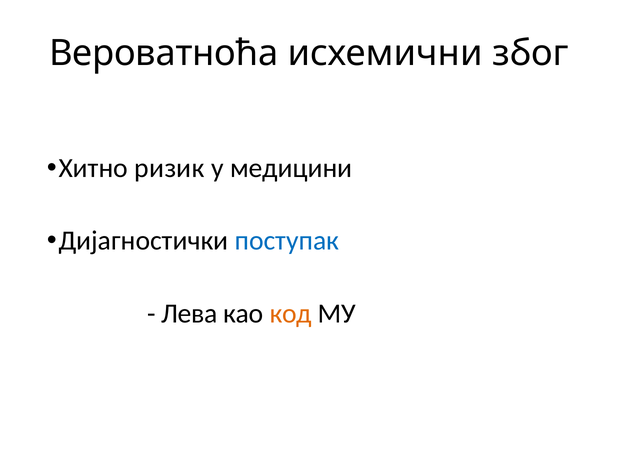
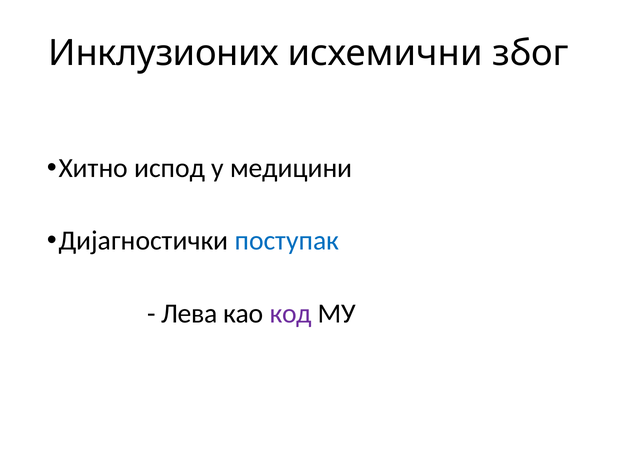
Вероватноћа: Вероватноћа -> Инклузионих (164, 53)
ризик: ризик -> испод (170, 168)
код colour: orange -> purple (291, 314)
